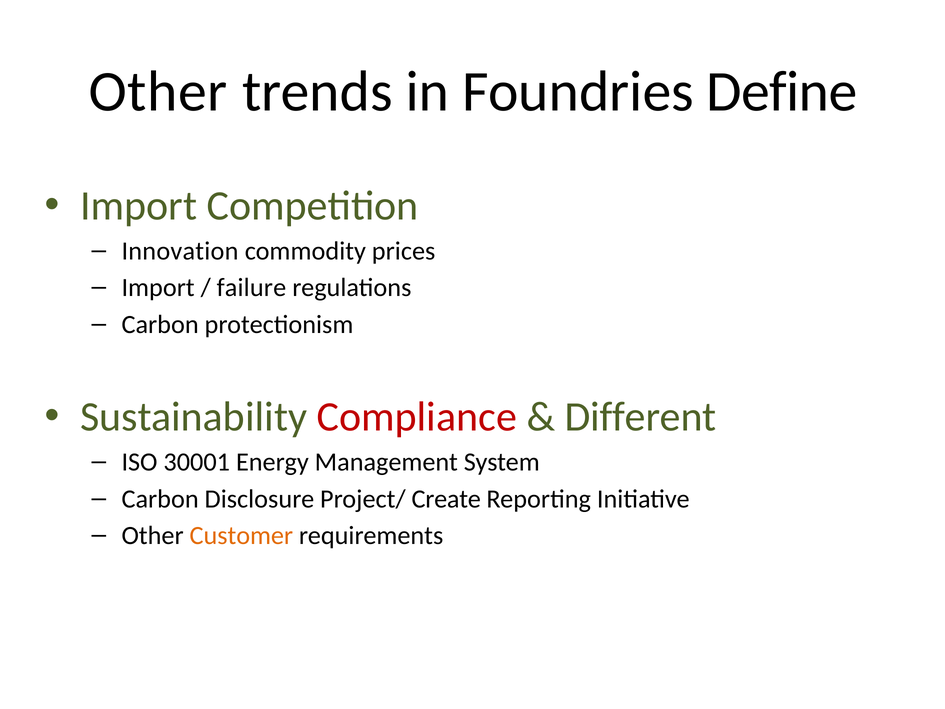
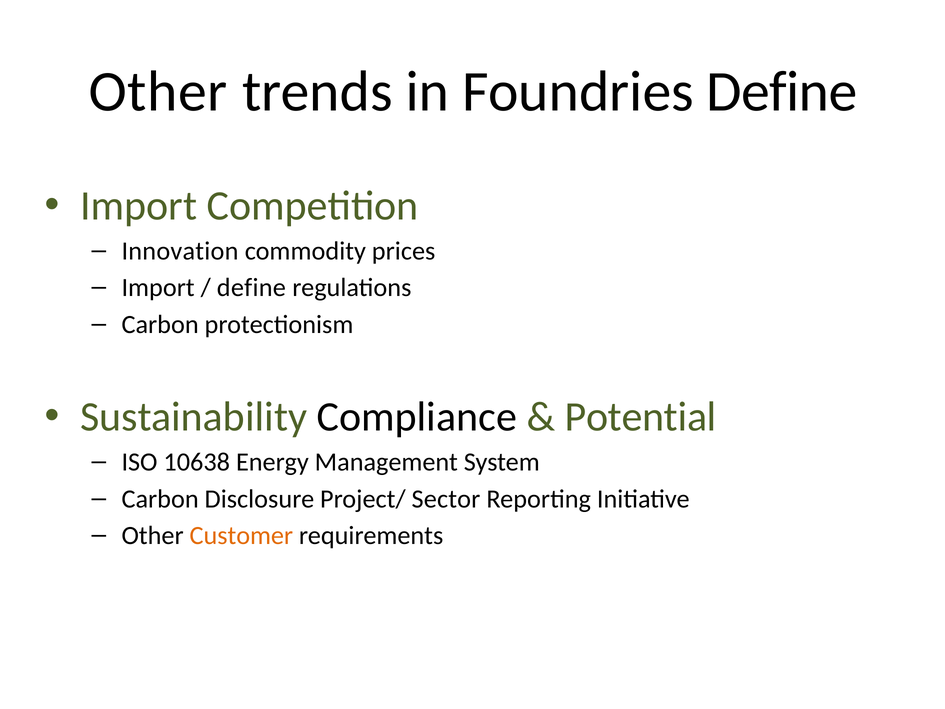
failure: failure -> define (251, 288)
Compliance colour: red -> black (417, 417)
Different: Different -> Potential (641, 417)
30001: 30001 -> 10638 (197, 462)
Create: Create -> Sector (446, 499)
